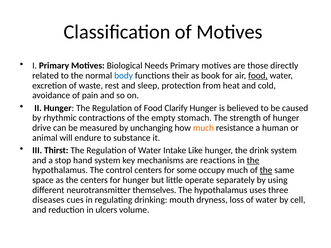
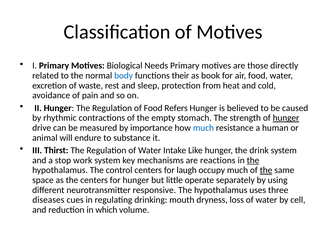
food underline: present -> none (258, 76)
Clarify: Clarify -> Refers (176, 108)
hunger underline: none -> present (286, 118)
unchanging: unchanging -> importance (151, 128)
much colour: orange -> blue (203, 128)
hand: hand -> work (83, 160)
some: some -> laugh (187, 170)
themselves: themselves -> responsive (154, 190)
ulcers: ulcers -> which (106, 210)
